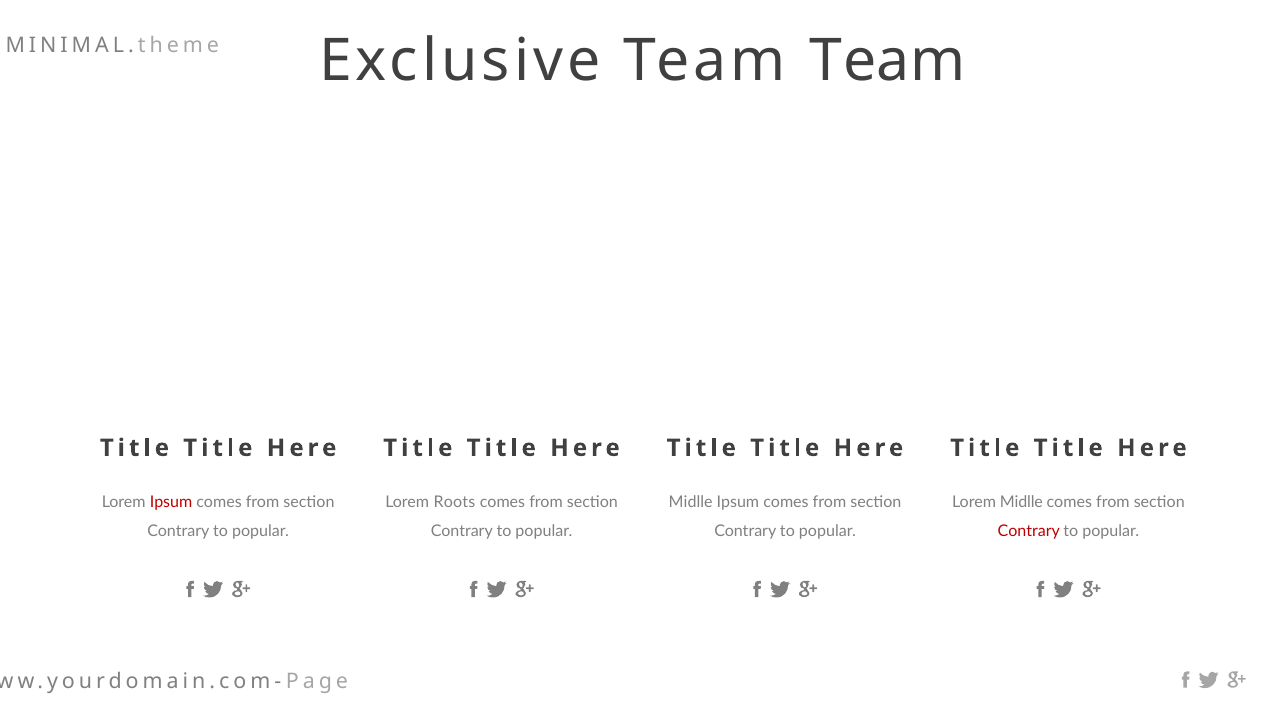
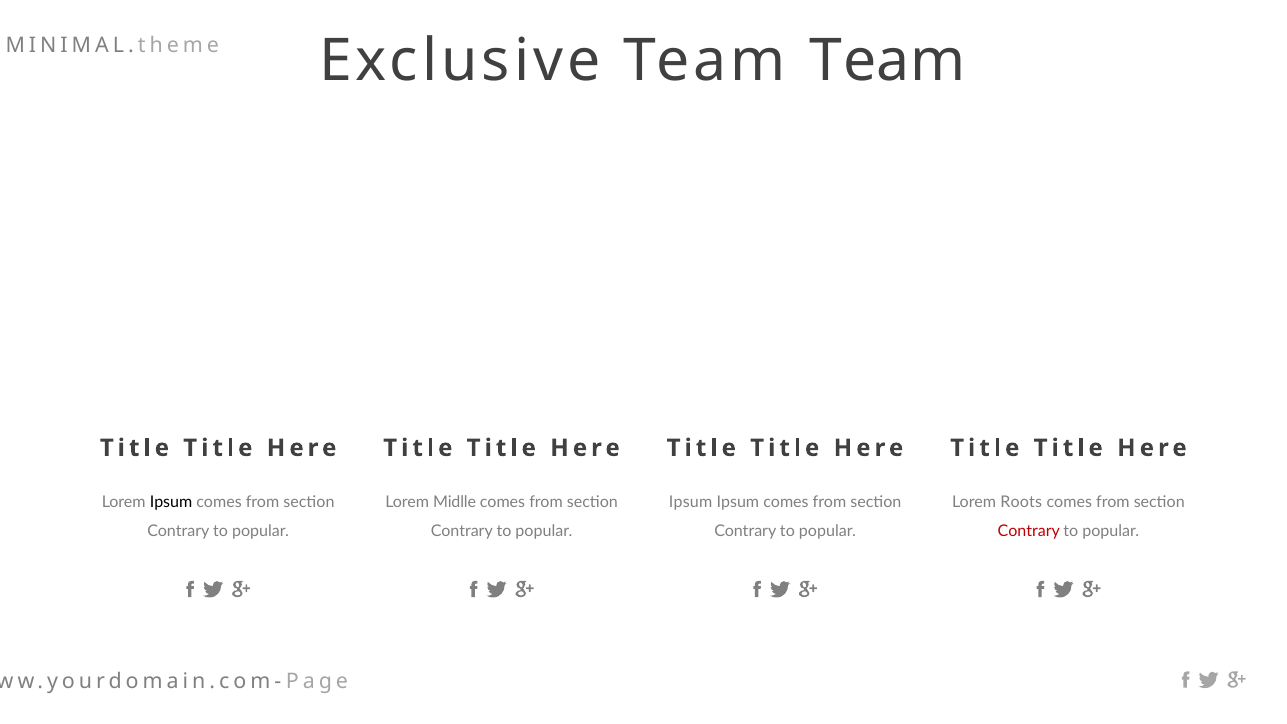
Ipsum colour: red -> black (171, 502)
Roots: Roots -> Midlle (455, 502)
Midlle: Midlle -> Ipsum (691, 502)
Lorem Midlle: Midlle -> Roots (1021, 502)
